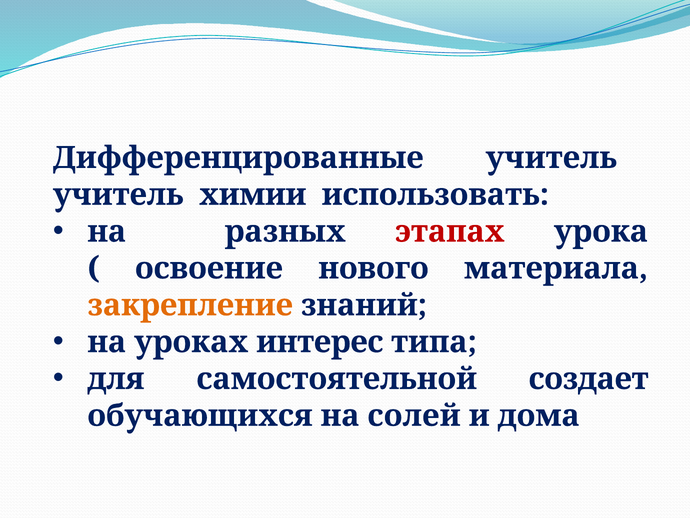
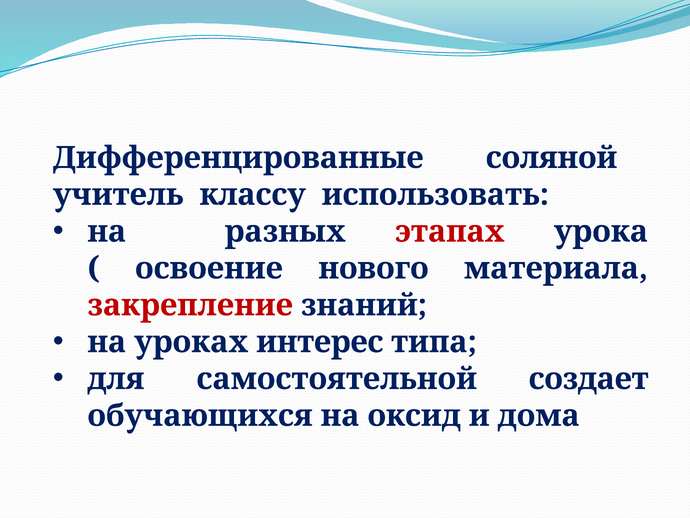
Дифференцированные учитель: учитель -> соляной (551, 158)
химии: химии -> классу (253, 194)
закрепление colour: orange -> red (190, 305)
солей: солей -> оксид (414, 415)
